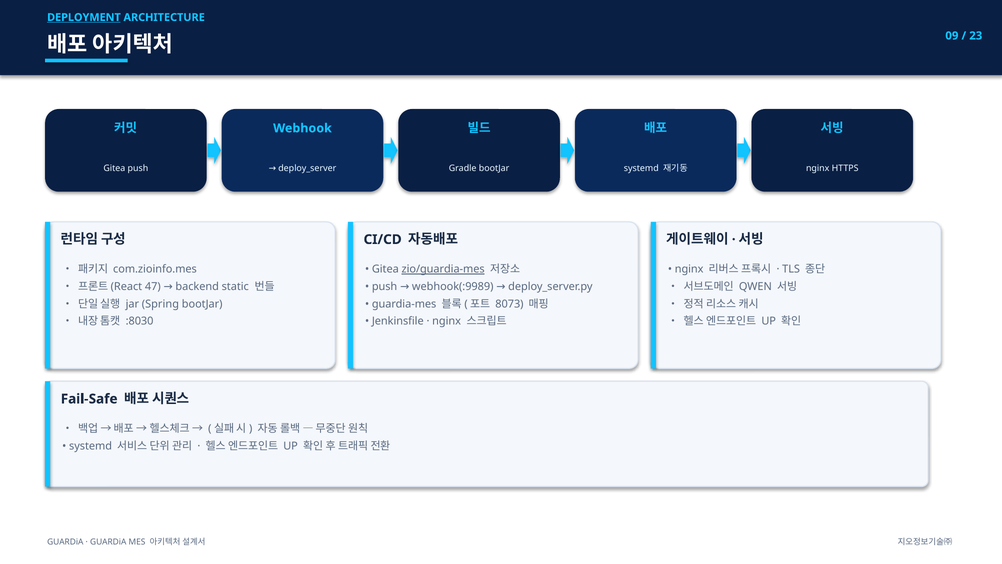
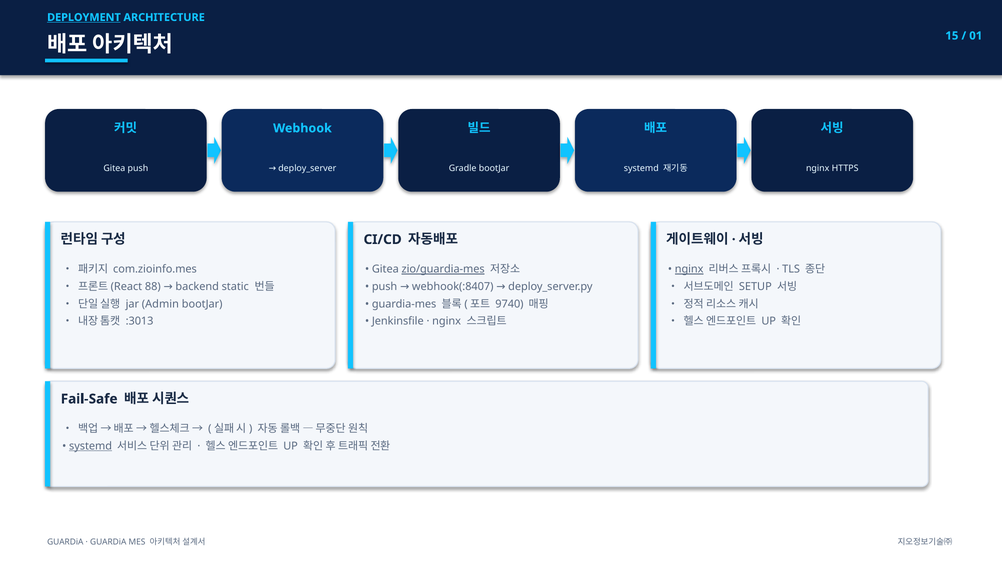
09: 09 -> 15 (952, 36)
23: 23 -> 01 (976, 36)
nginx underline: none -> present (689, 269)
47: 47 -> 88 (153, 286)
QWEN: QWEN -> SETUP (755, 286)
webhook(:9989: webhook(:9989 -> webhook(:8407 (453, 286)
Spring: Spring -> Admin (160, 304)
8073: 8073 -> 9740 (509, 304)
:8030: :8030 -> :3013 (140, 321)
systemd underline: none -> present (91, 446)
